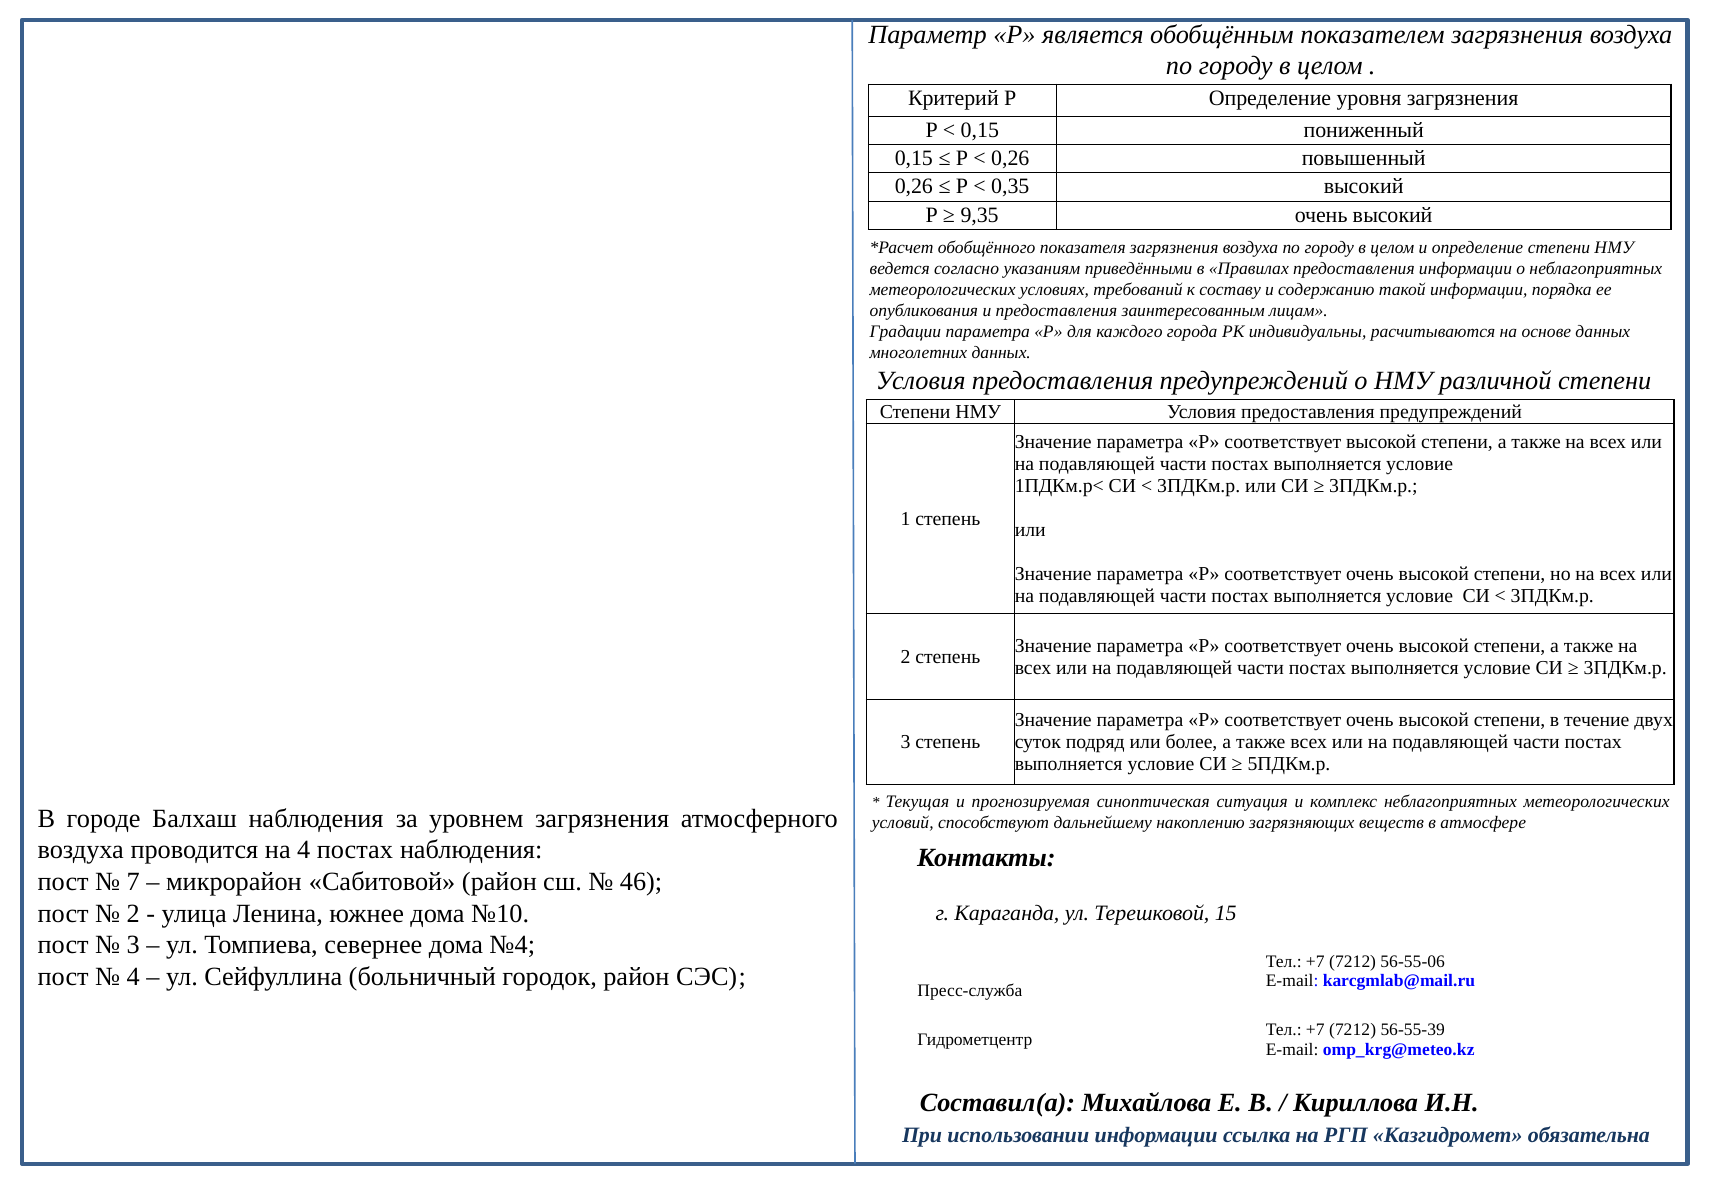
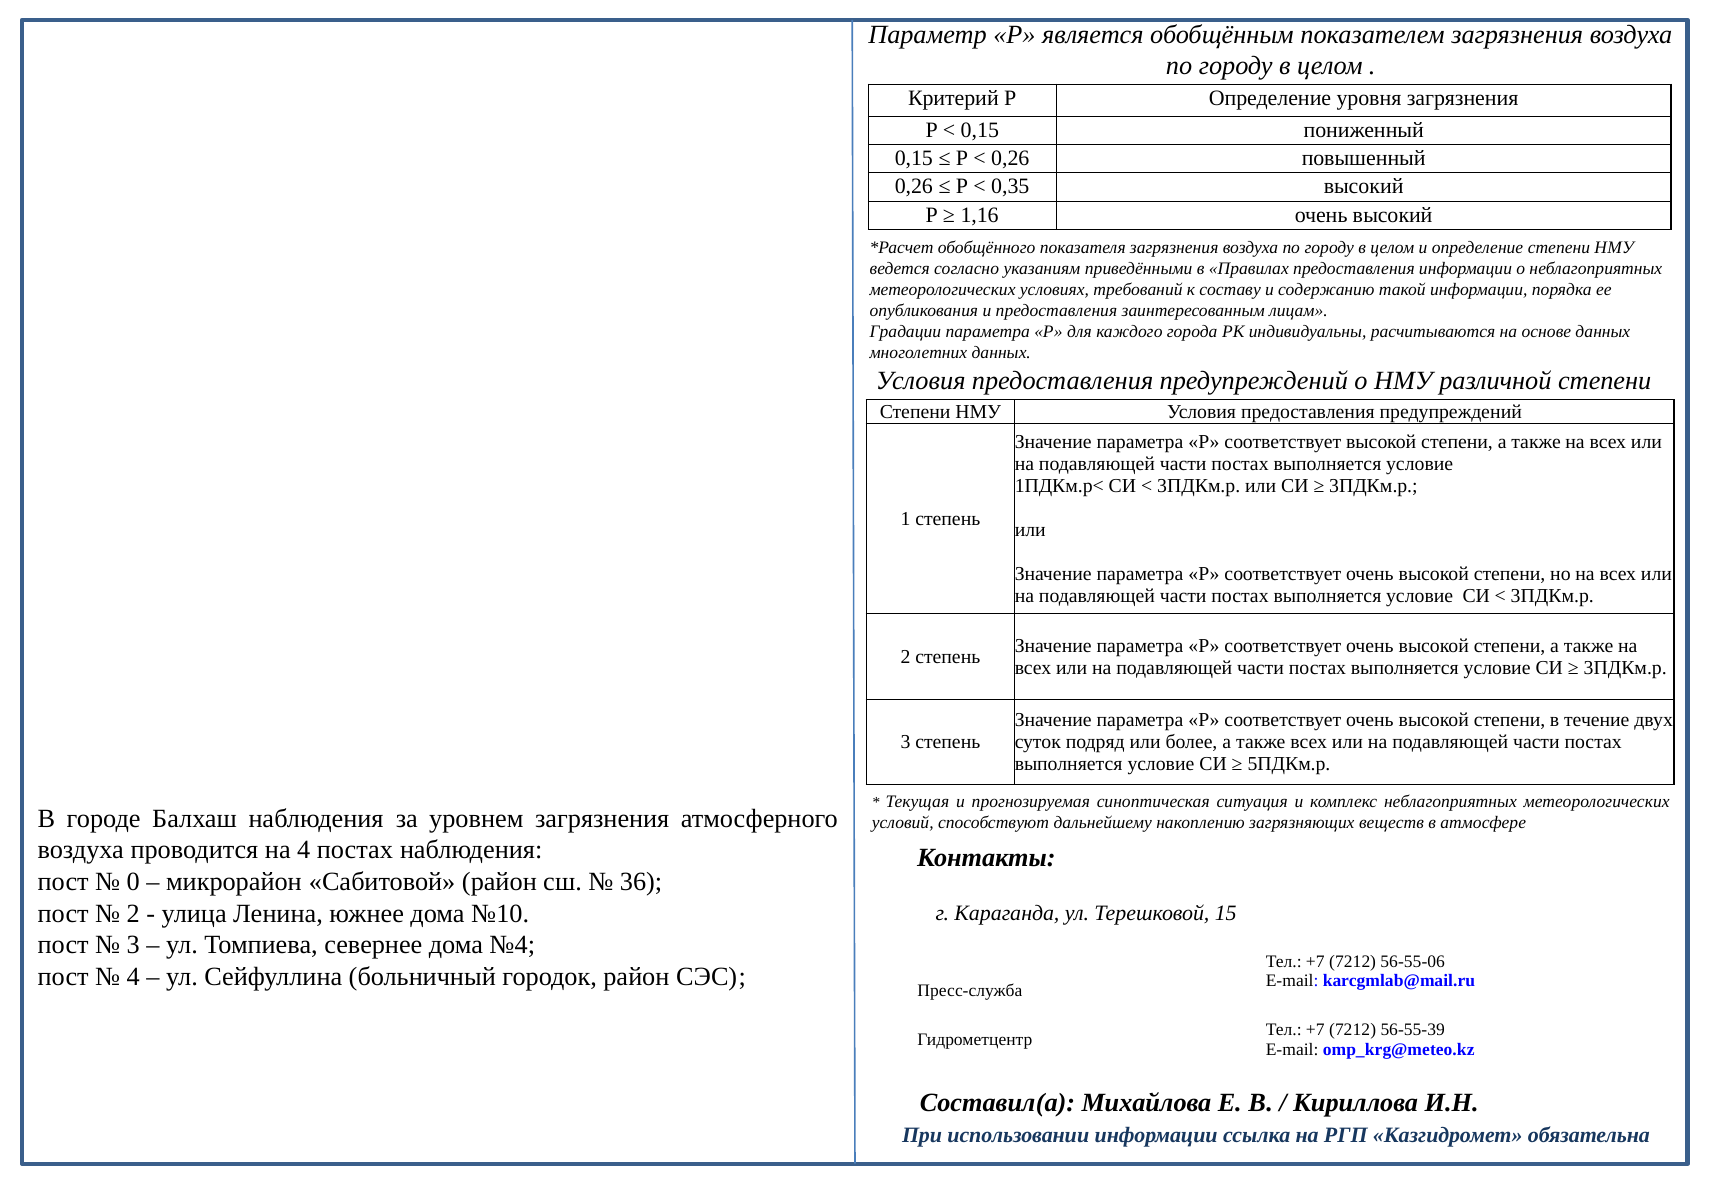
9,35: 9,35 -> 1,16 (980, 215)
7: 7 -> 0 (133, 882)
46: 46 -> 36 (641, 882)
